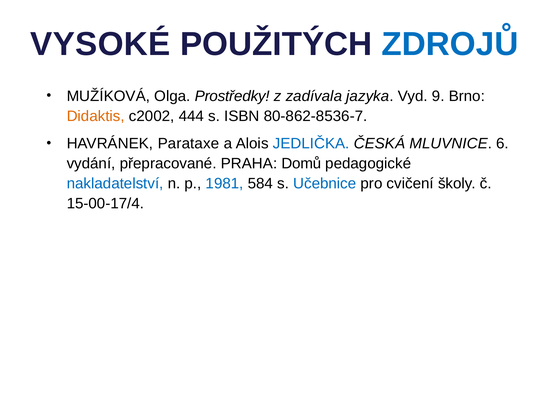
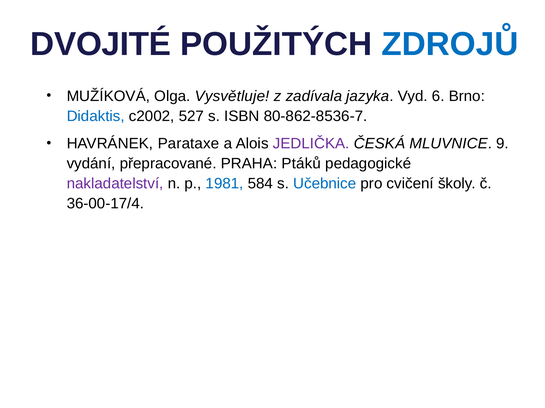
VYSOKÉ: VYSOKÉ -> DVOJITÉ (101, 44)
Prostředky: Prostředky -> Vysvětluje (232, 96)
9: 9 -> 6 (438, 96)
Didaktis colour: orange -> blue (96, 116)
444: 444 -> 527 (191, 116)
JEDLIČKA colour: blue -> purple (311, 144)
6: 6 -> 9 (502, 144)
Domů: Domů -> Ptáků (301, 164)
nakladatelství colour: blue -> purple (115, 184)
15-00-17/4: 15-00-17/4 -> 36-00-17/4 (105, 204)
